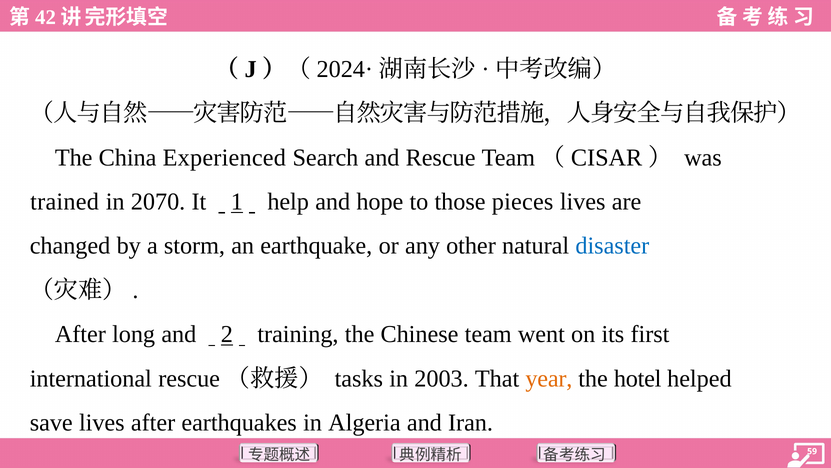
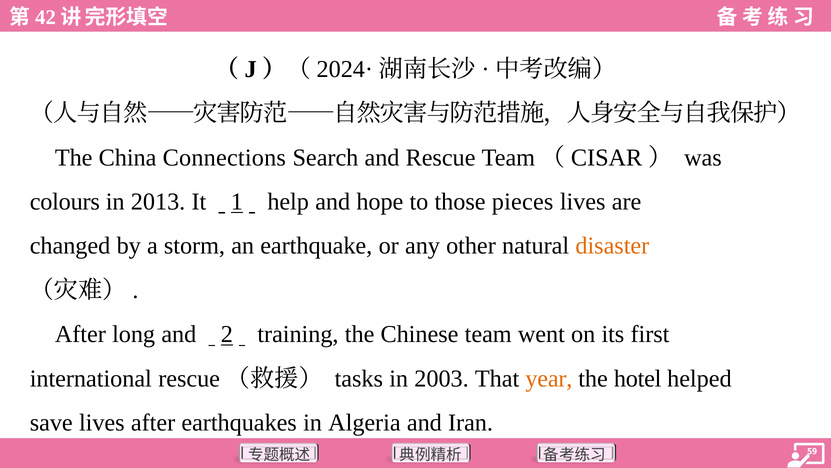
Experienced: Experienced -> Connections (224, 157)
trained: trained -> colours (65, 201)
2070: 2070 -> 2013 (158, 201)
disaster colour: blue -> orange (612, 246)
